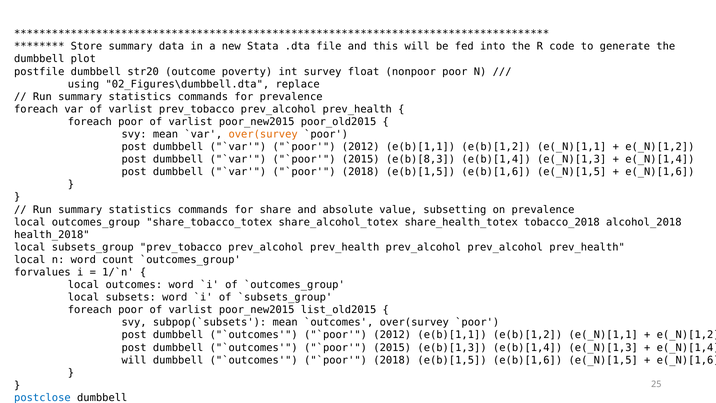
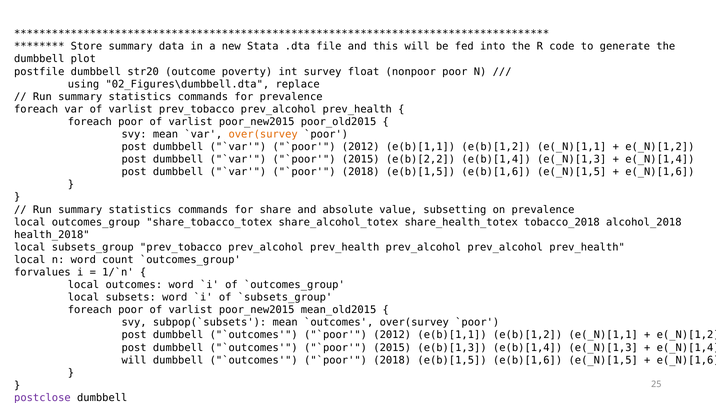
e(b)[8,3: e(b)[8,3 -> e(b)[2,2 (421, 159)
list_old2015: list_old2015 -> mean_old2015 (339, 310)
postclose colour: blue -> purple (42, 398)
